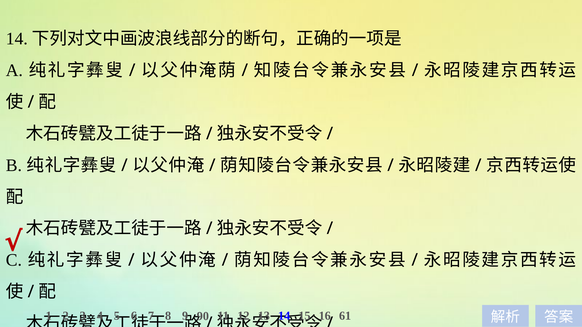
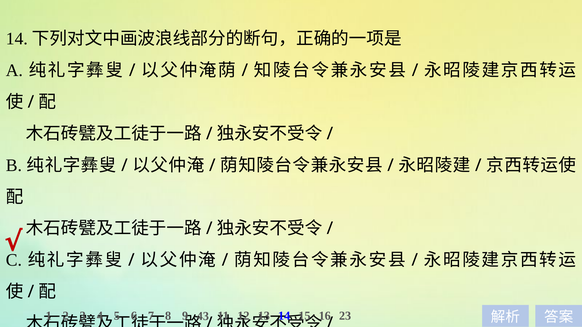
90: 90 -> 43 (203, 317)
61: 61 -> 23 (345, 316)
